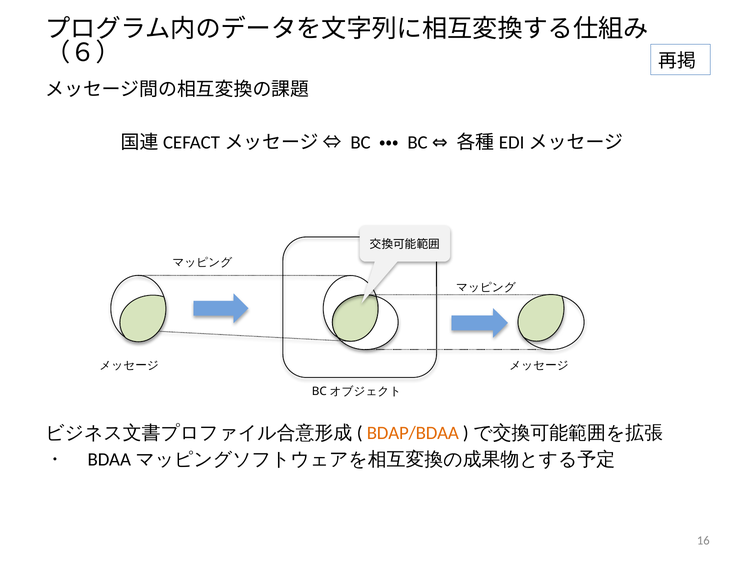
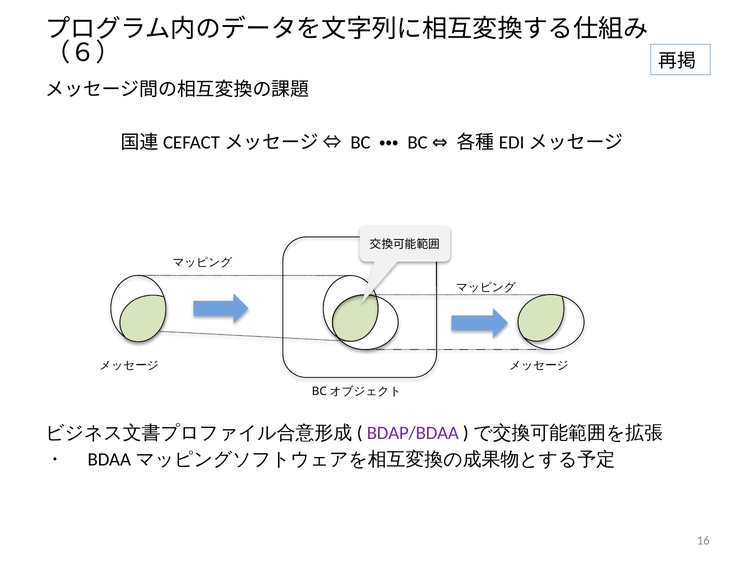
BDAP/BDAA colour: orange -> purple (413, 433)
